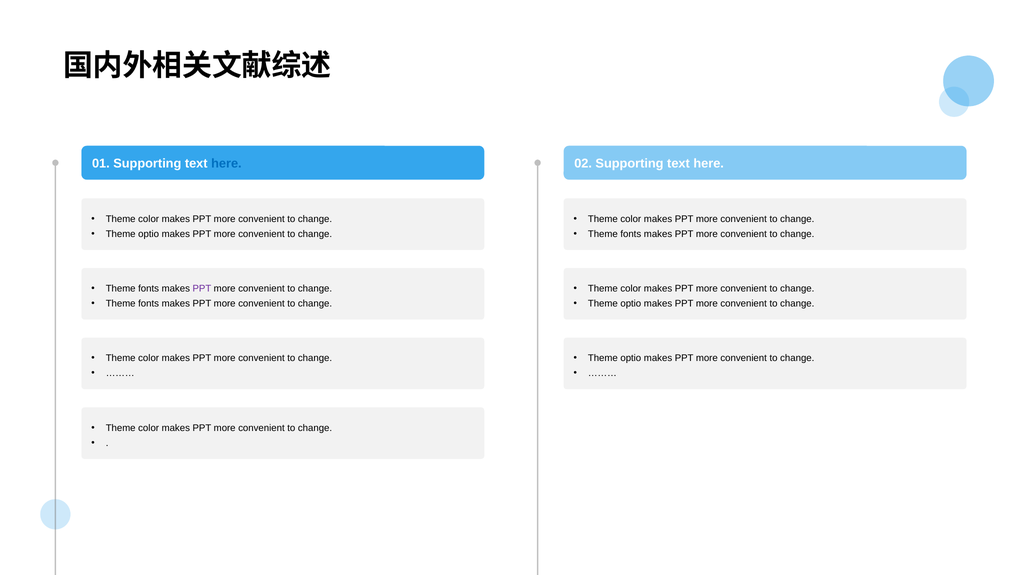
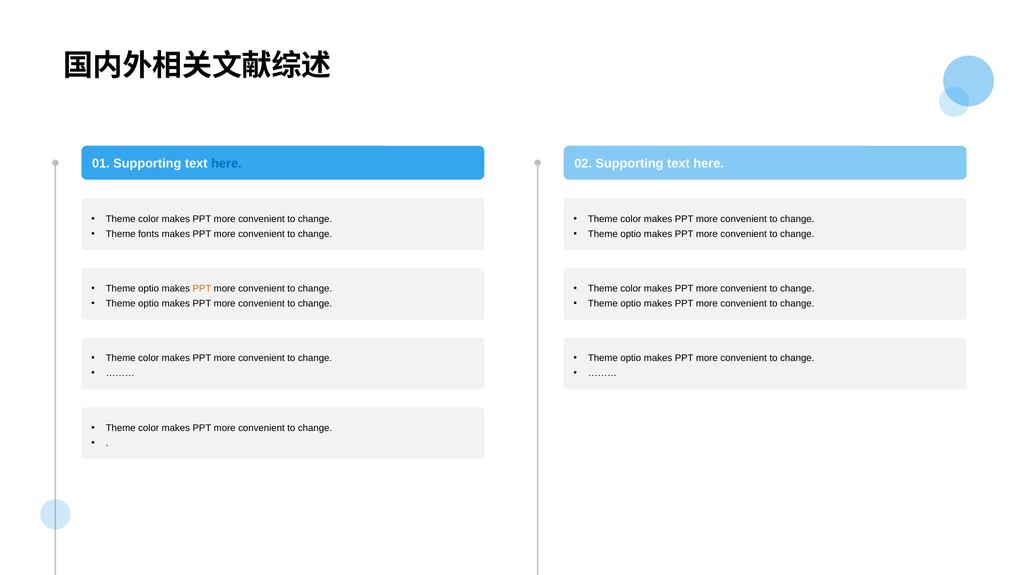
optio: optio -> fonts (149, 234)
fonts: fonts -> optio (631, 234)
fonts: fonts -> optio (149, 289)
PPT colour: purple -> orange (202, 289)
fonts: fonts -> optio (149, 304)
